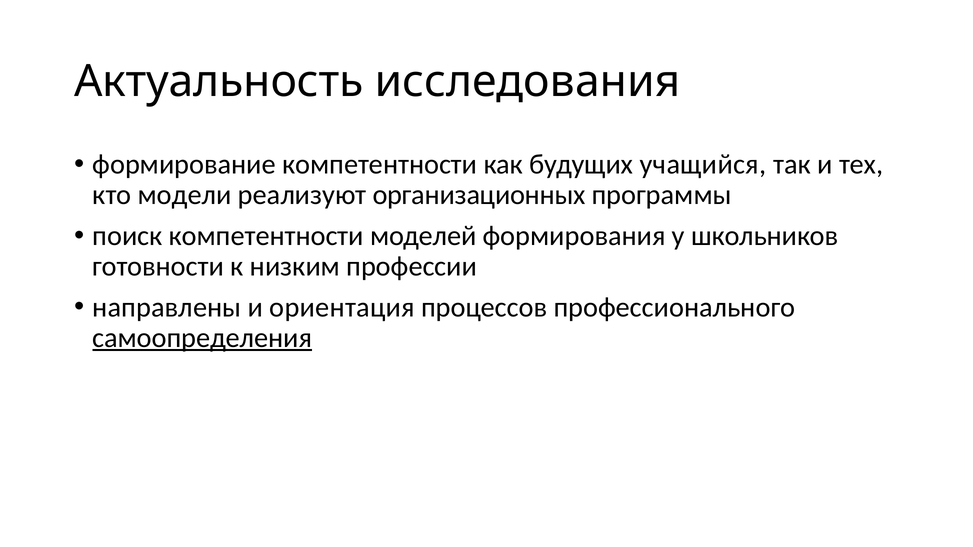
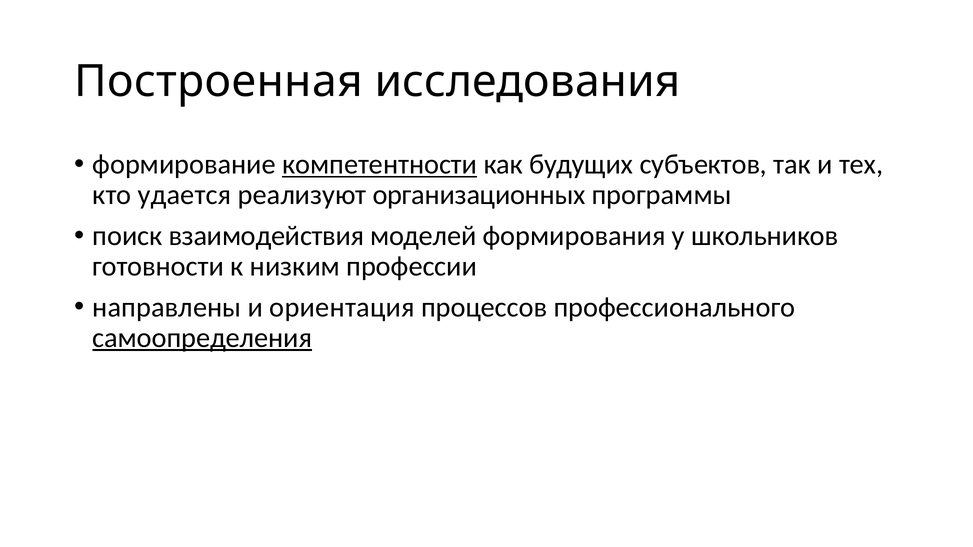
Актуальность: Актуальность -> Построенная (219, 82)
компетентности underline: none -> present (380, 165)
учащийся: учащийся -> субъектов (703, 165)
модели: модели -> удается (184, 195)
поиск компетентности: компетентности -> взаимодействия (266, 236)
